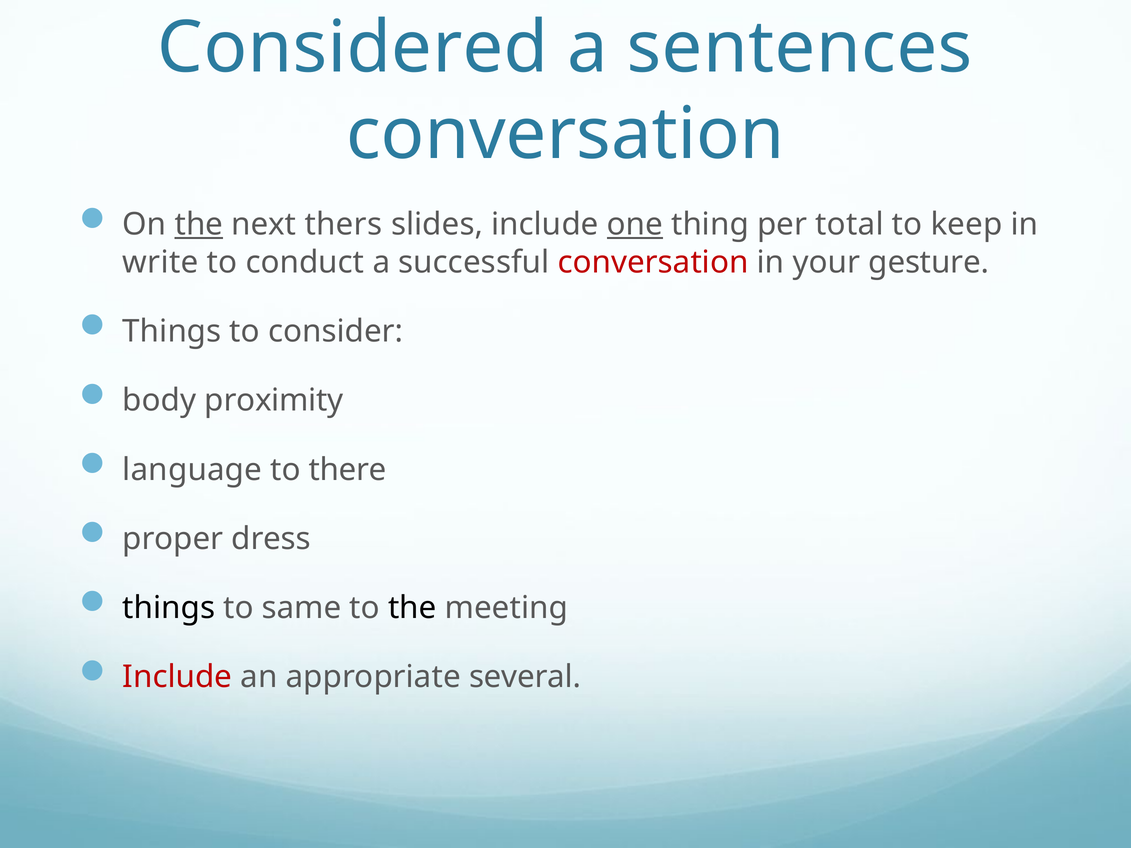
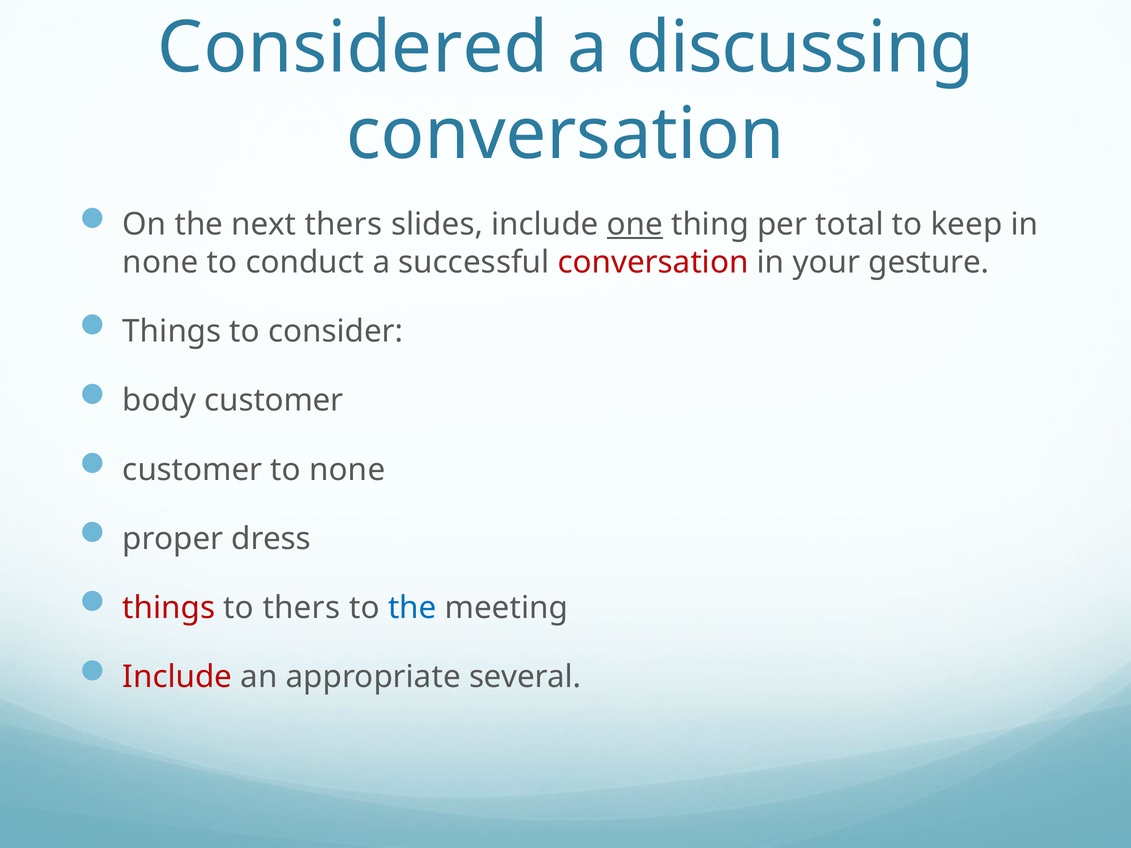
sentences: sentences -> discussing (800, 48)
the underline: present -> none (199, 225)
write: write -> none (161, 262)
body proximity: proximity -> customer (274, 401)
language: language -> customer (192, 470)
to there: there -> none (347, 470)
things colour: black -> red (169, 608)
to same: same -> thers (301, 608)
the colour: black -> blue (412, 608)
